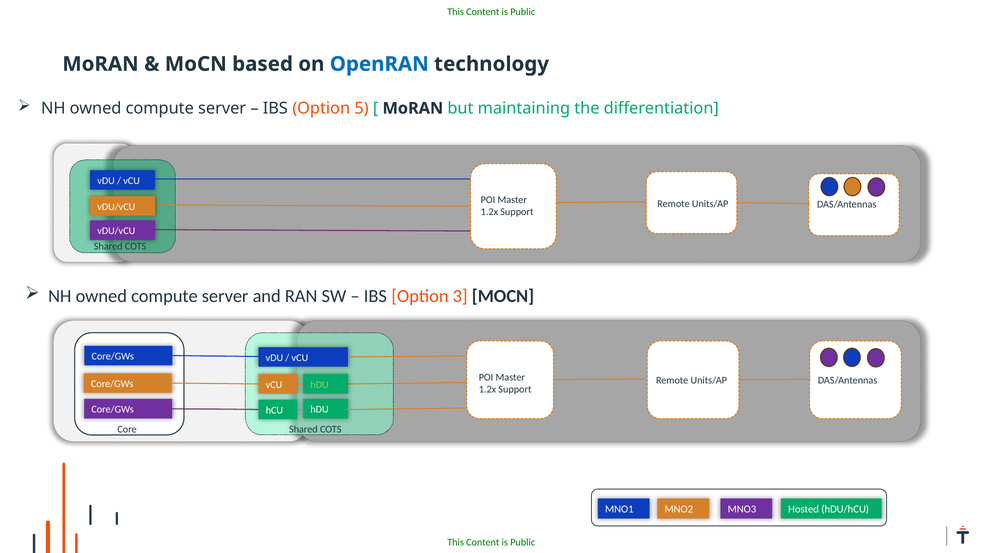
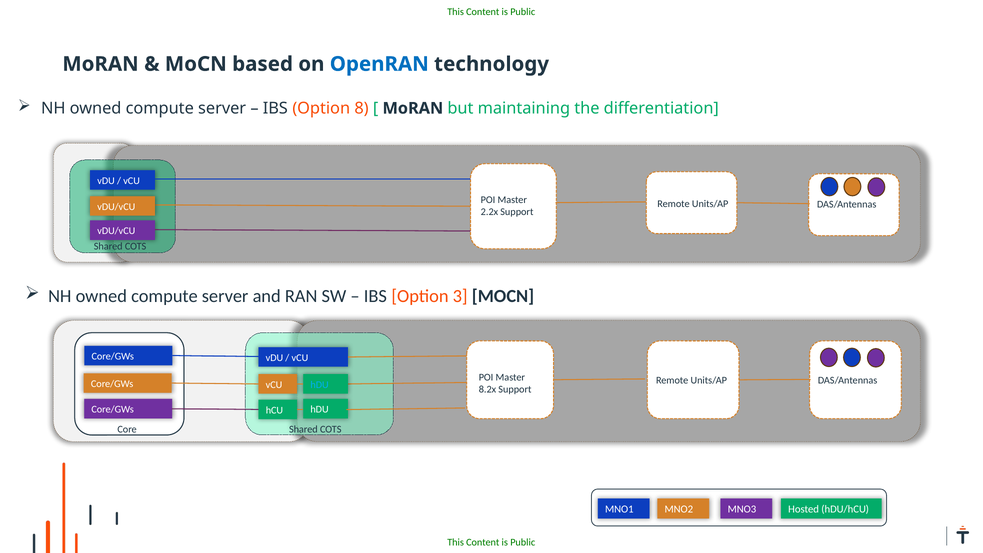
5: 5 -> 8 (362, 108)
1.2x: 1.2x -> 2.2x (489, 212)
hDU colour: light green -> light blue (320, 385)
1.2x: 1.2x -> 8.2x (487, 390)
